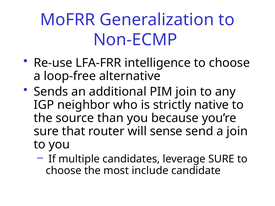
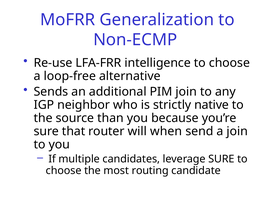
sense: sense -> when (166, 131)
include: include -> routing (150, 171)
